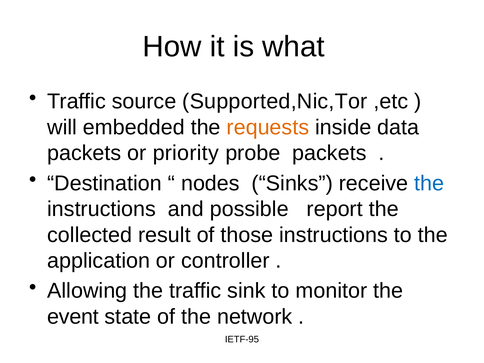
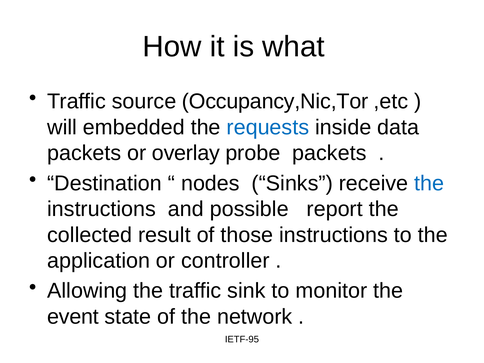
Supported,Nic,Tor: Supported,Nic,Tor -> Occupancy,Nic,Tor (275, 102)
requests colour: orange -> blue (268, 127)
priority: priority -> overlay (186, 153)
